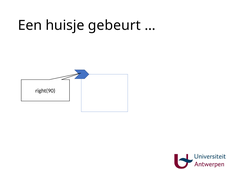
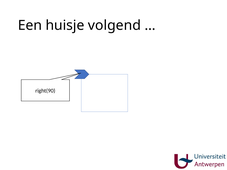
gebeurt: gebeurt -> volgend (114, 25)
